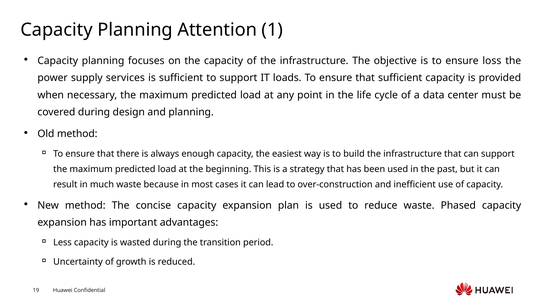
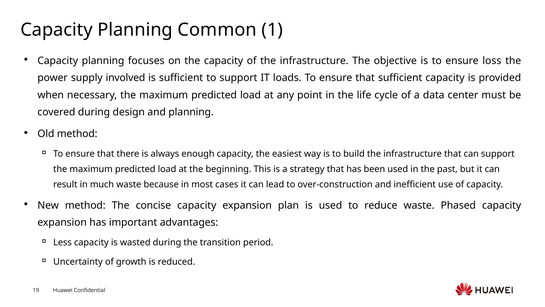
Attention: Attention -> Common (217, 30)
services: services -> involved (125, 78)
